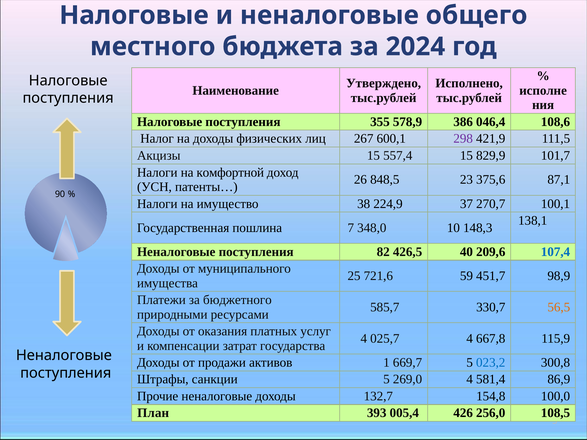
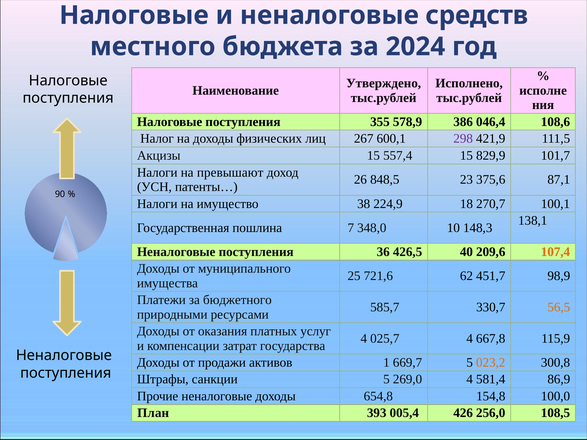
общего: общего -> средств (477, 15)
комфортной: комфортной -> превышают (230, 173)
37: 37 -> 18 (466, 204)
82: 82 -> 36 (383, 252)
107,4 colour: blue -> orange (555, 252)
59: 59 -> 62 (466, 276)
023,2 colour: blue -> orange (491, 363)
132,7: 132,7 -> 654,8 (378, 396)
